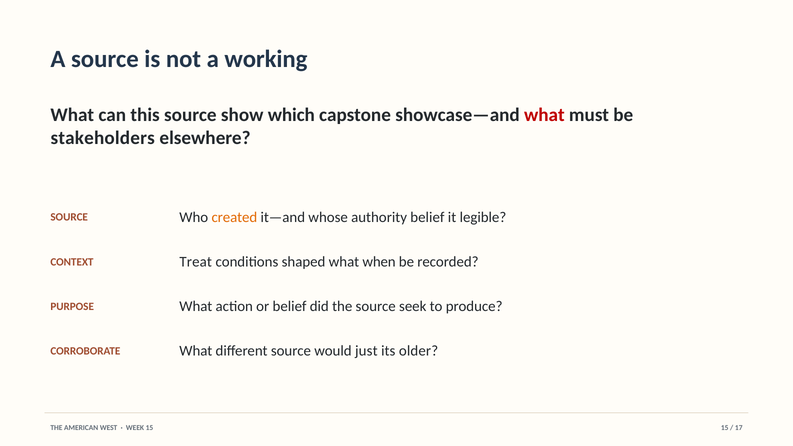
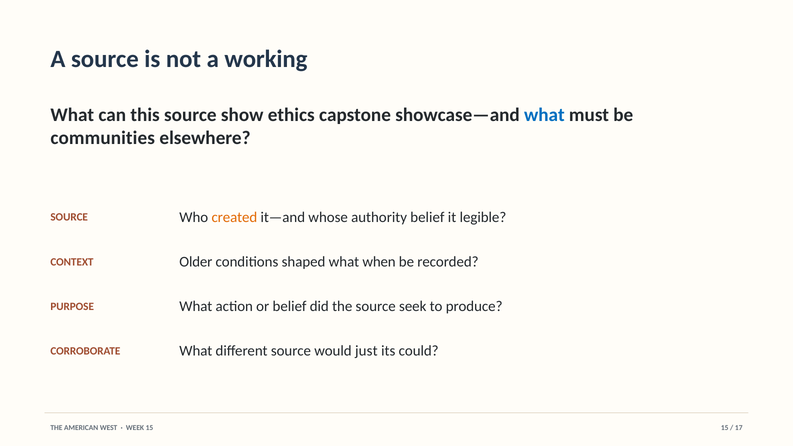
which: which -> ethics (291, 115)
what colour: red -> blue (544, 115)
stakeholders: stakeholders -> communities (103, 138)
Treat: Treat -> Older (196, 262)
older: older -> could (419, 351)
